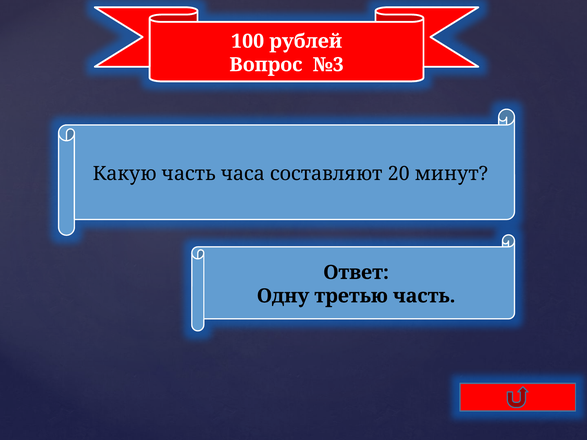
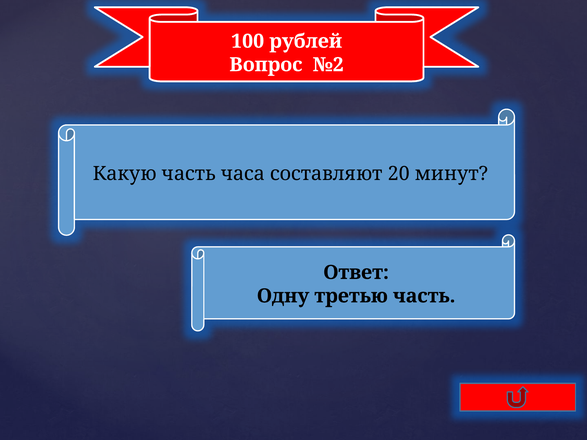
№3: №3 -> №2 (328, 65)
